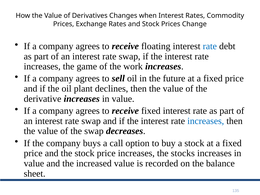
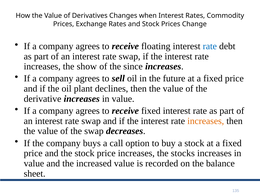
game: game -> show (87, 66)
work: work -> since (133, 66)
increases colour: blue -> orange (206, 121)
